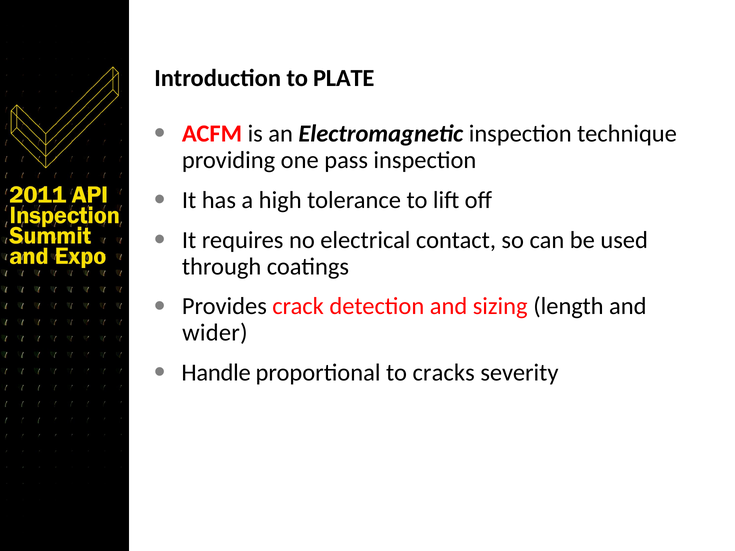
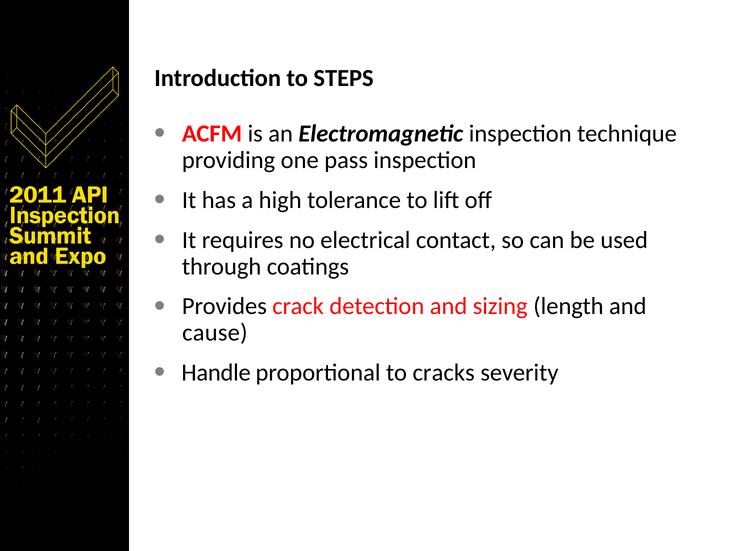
PLATE: PLATE -> STEPS (344, 78)
wider: wider -> cause (215, 333)
